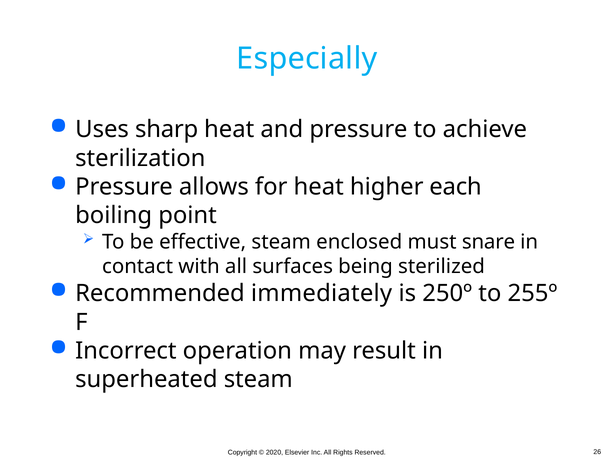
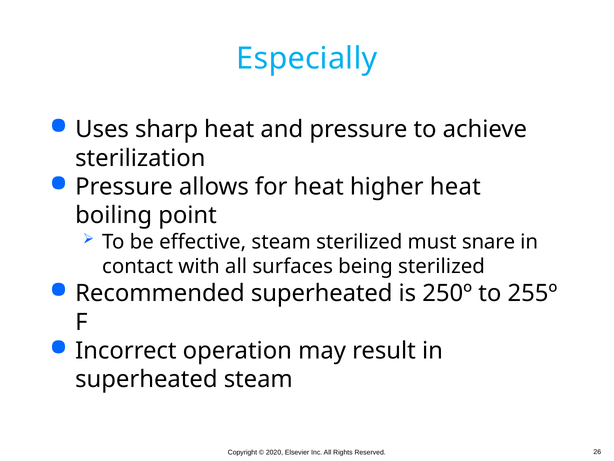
higher each: each -> heat (455, 187)
steam enclosed: enclosed -> sterilized (359, 242)
Recommended immediately: immediately -> superheated (322, 293)
